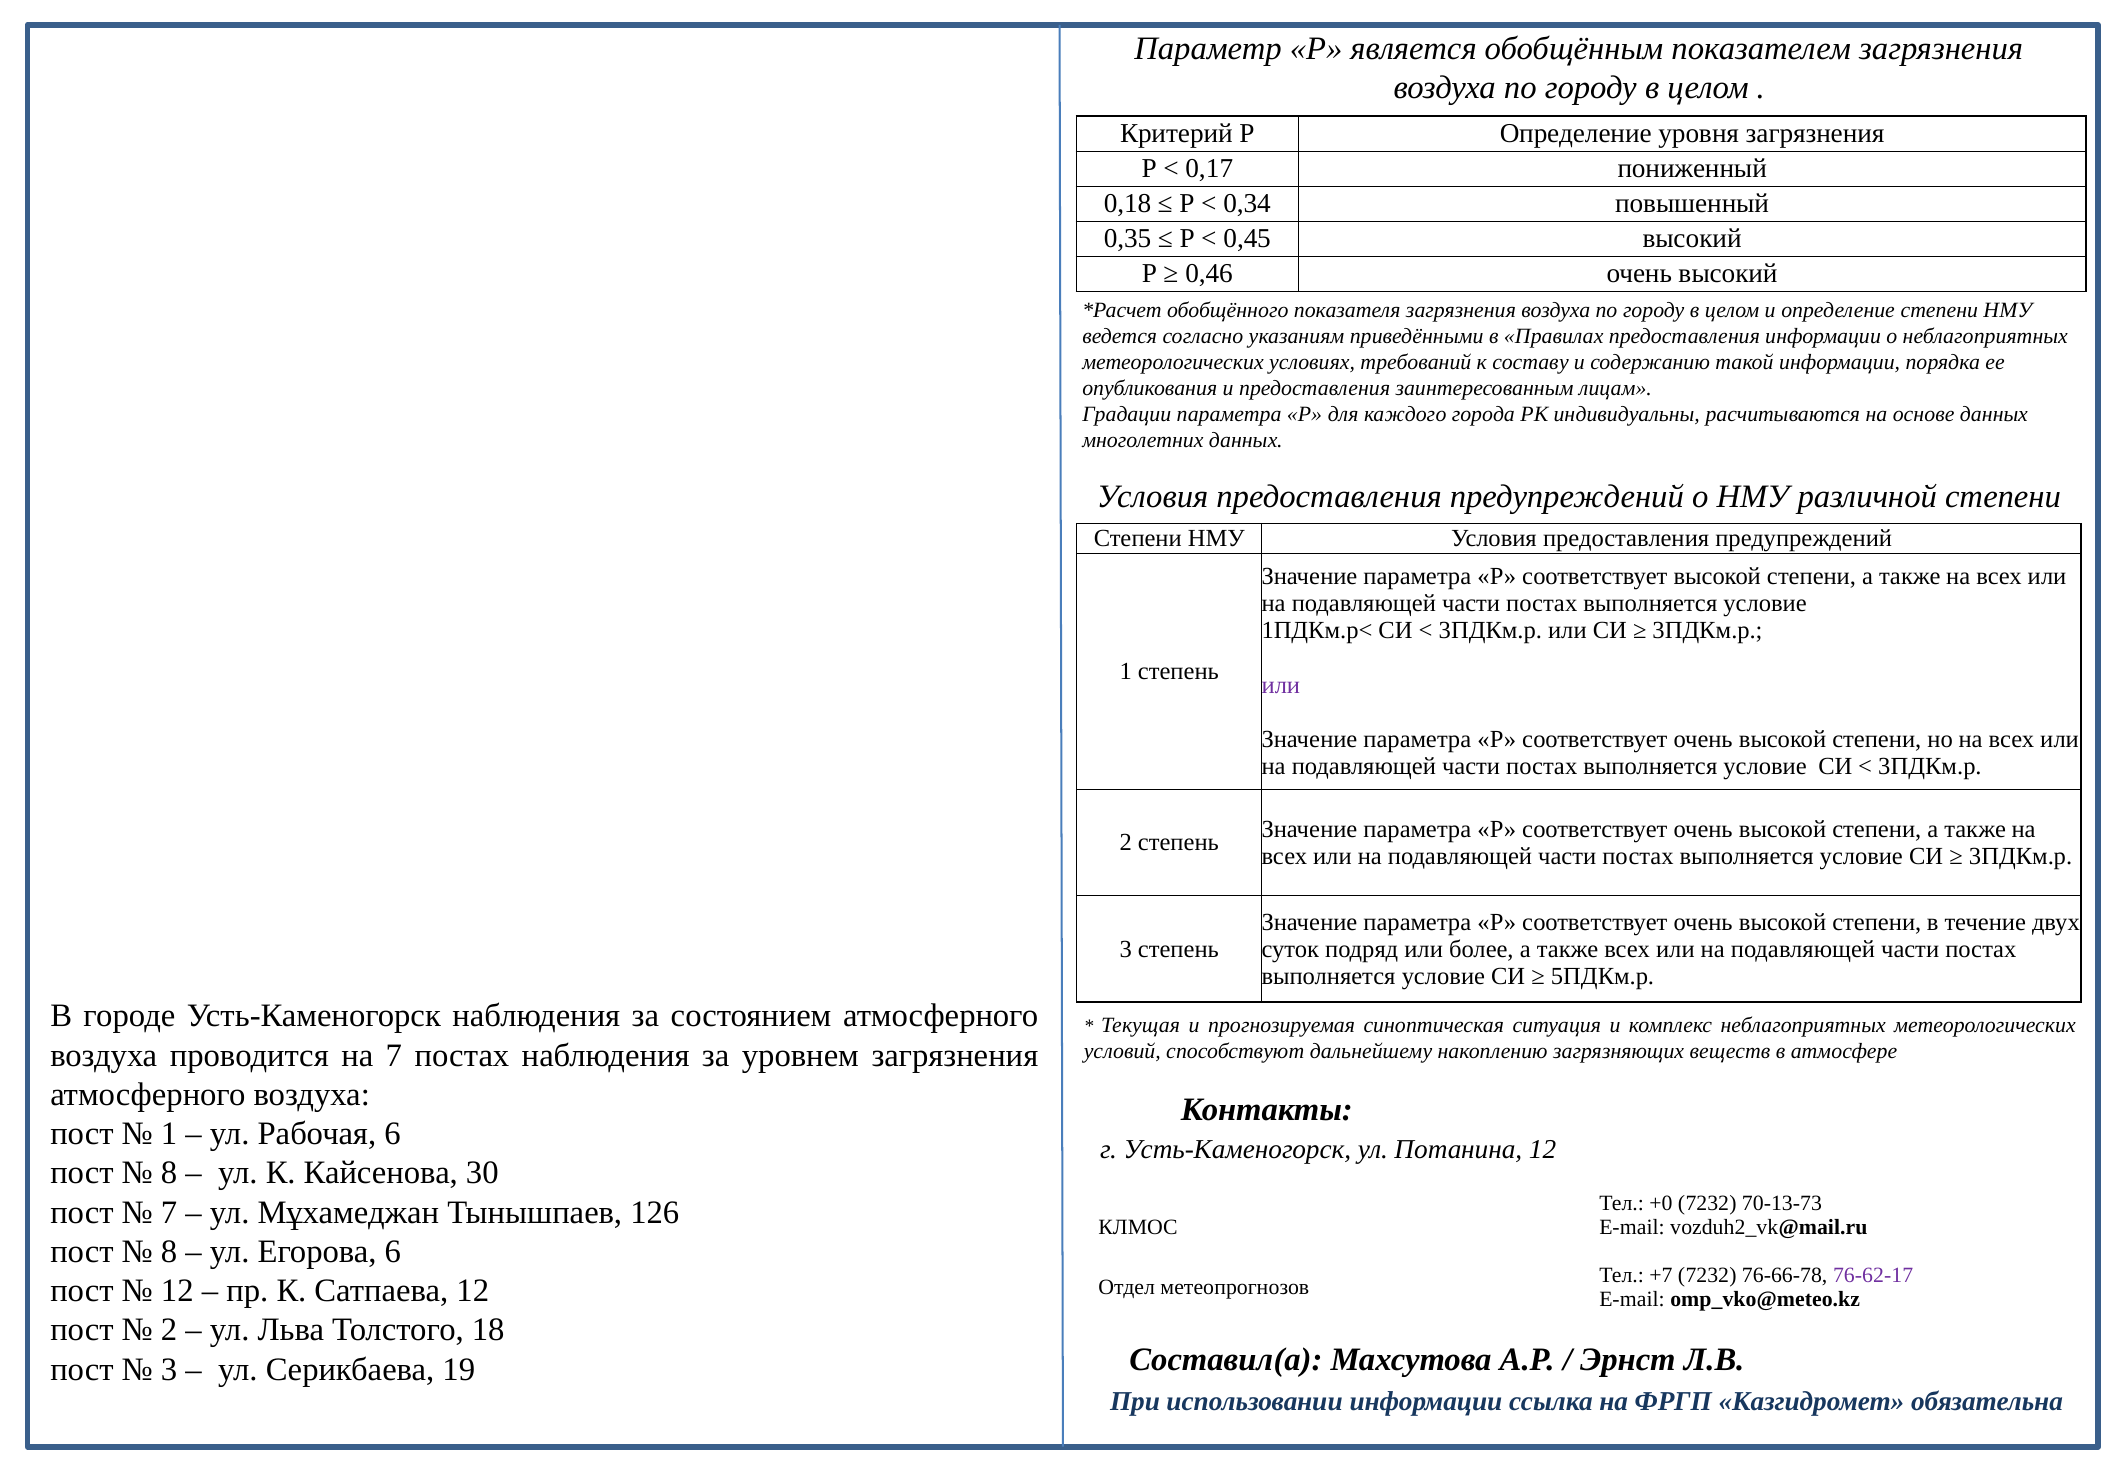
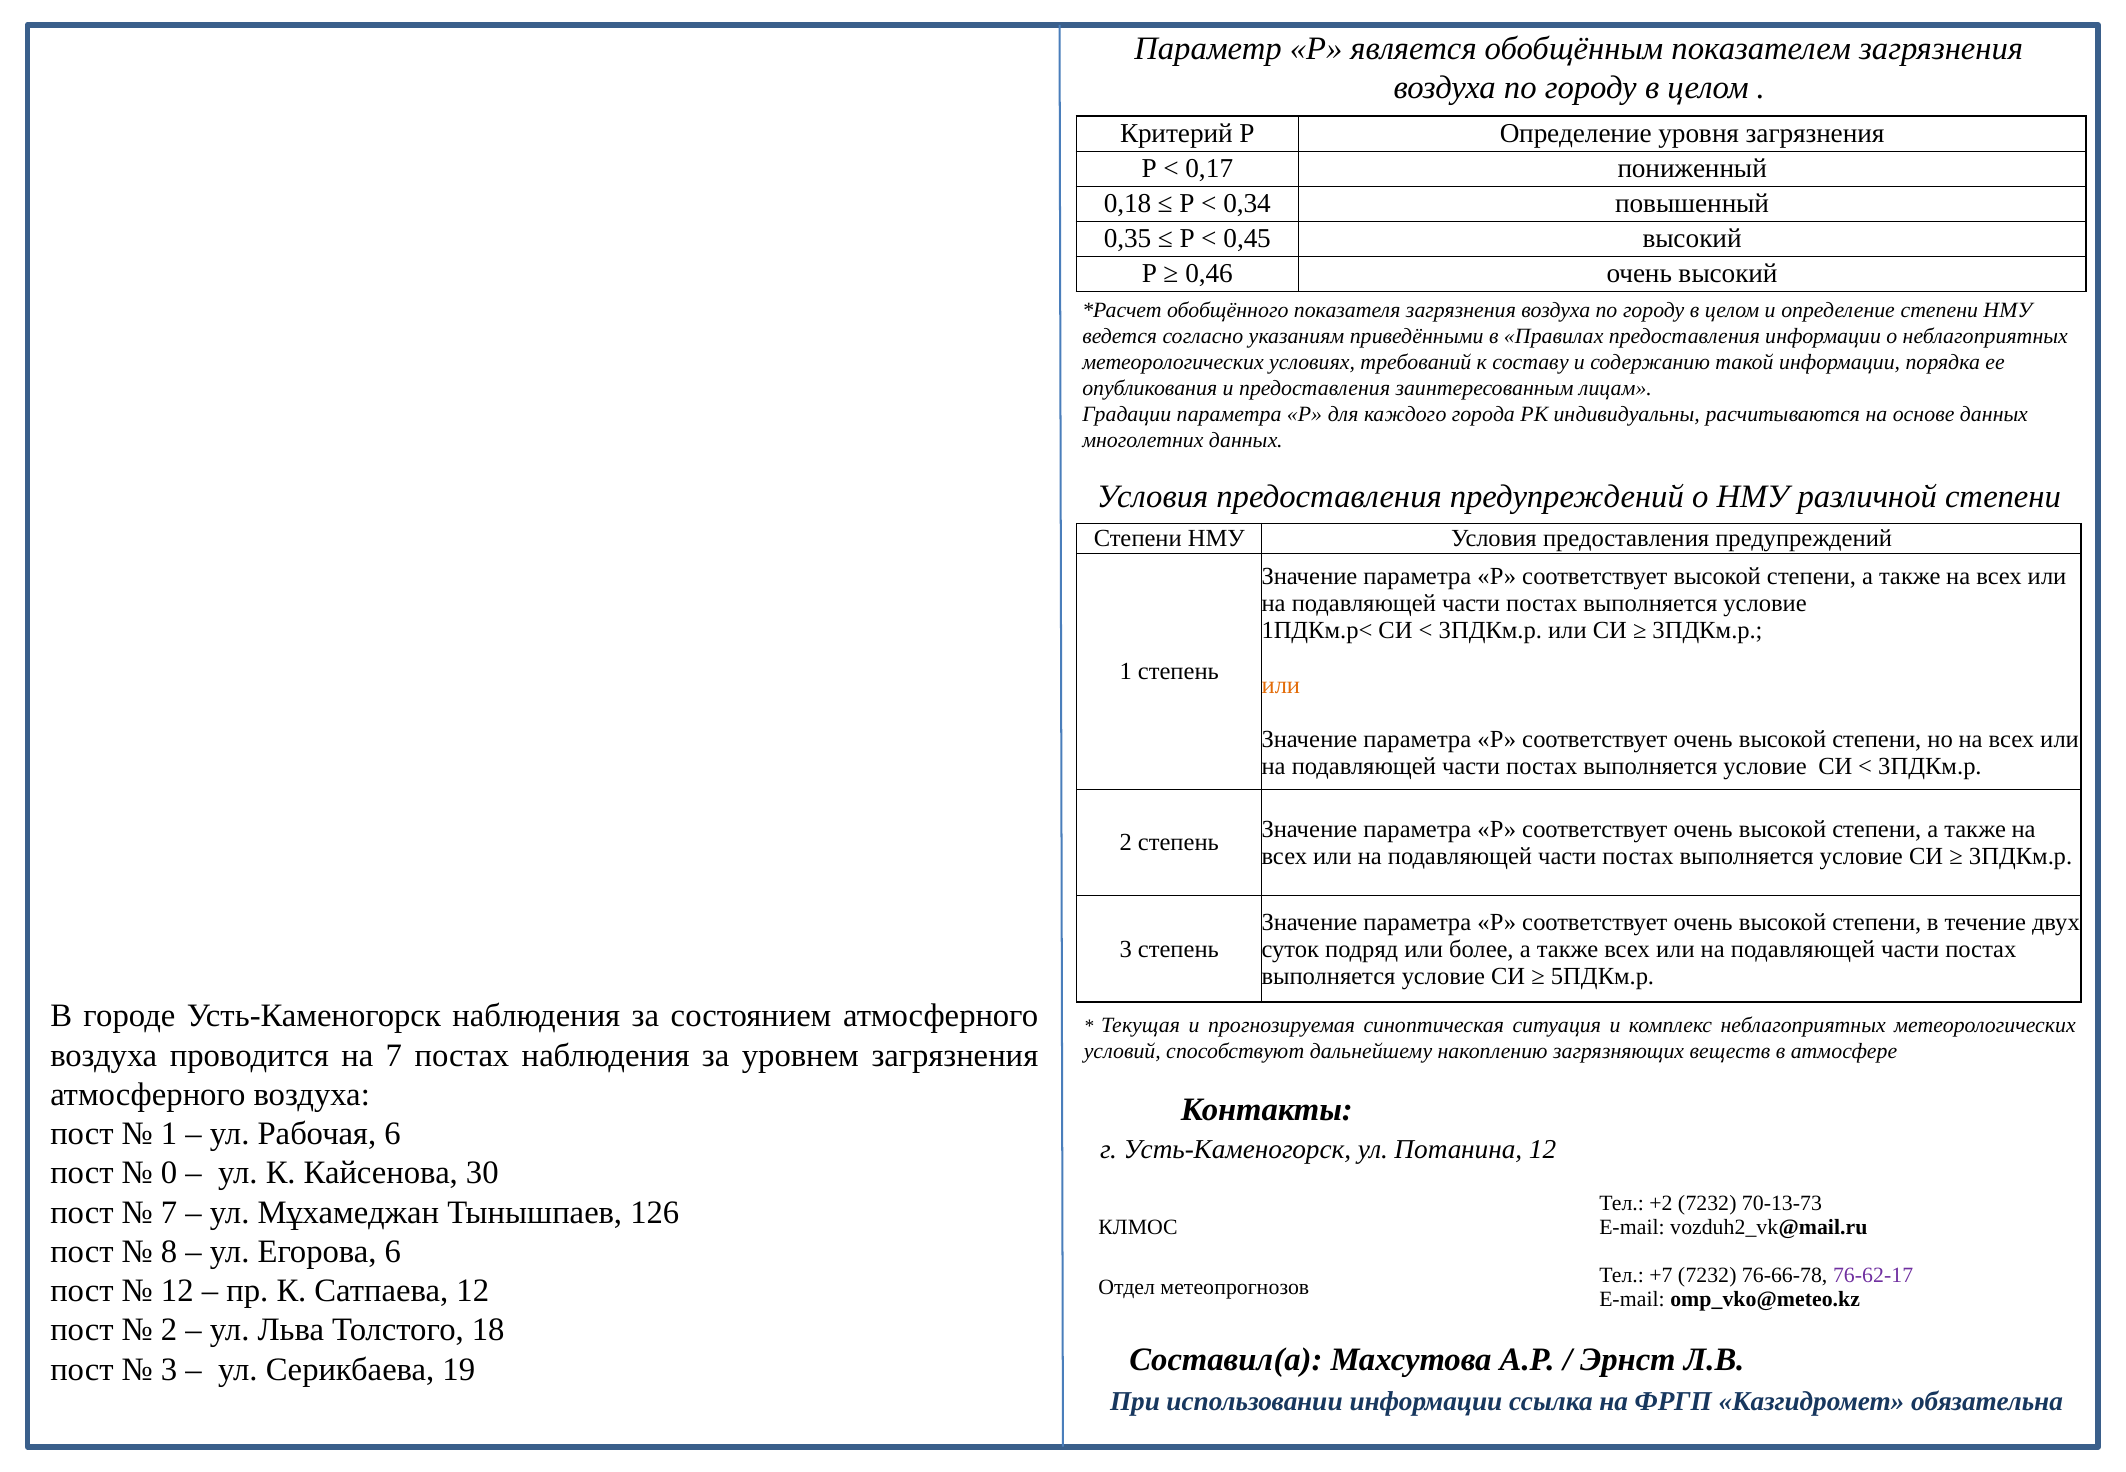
или colour: purple -> orange (1281, 685)
8: 8 -> 0 (169, 1173)
+0: +0 -> +2 (1661, 1203)
